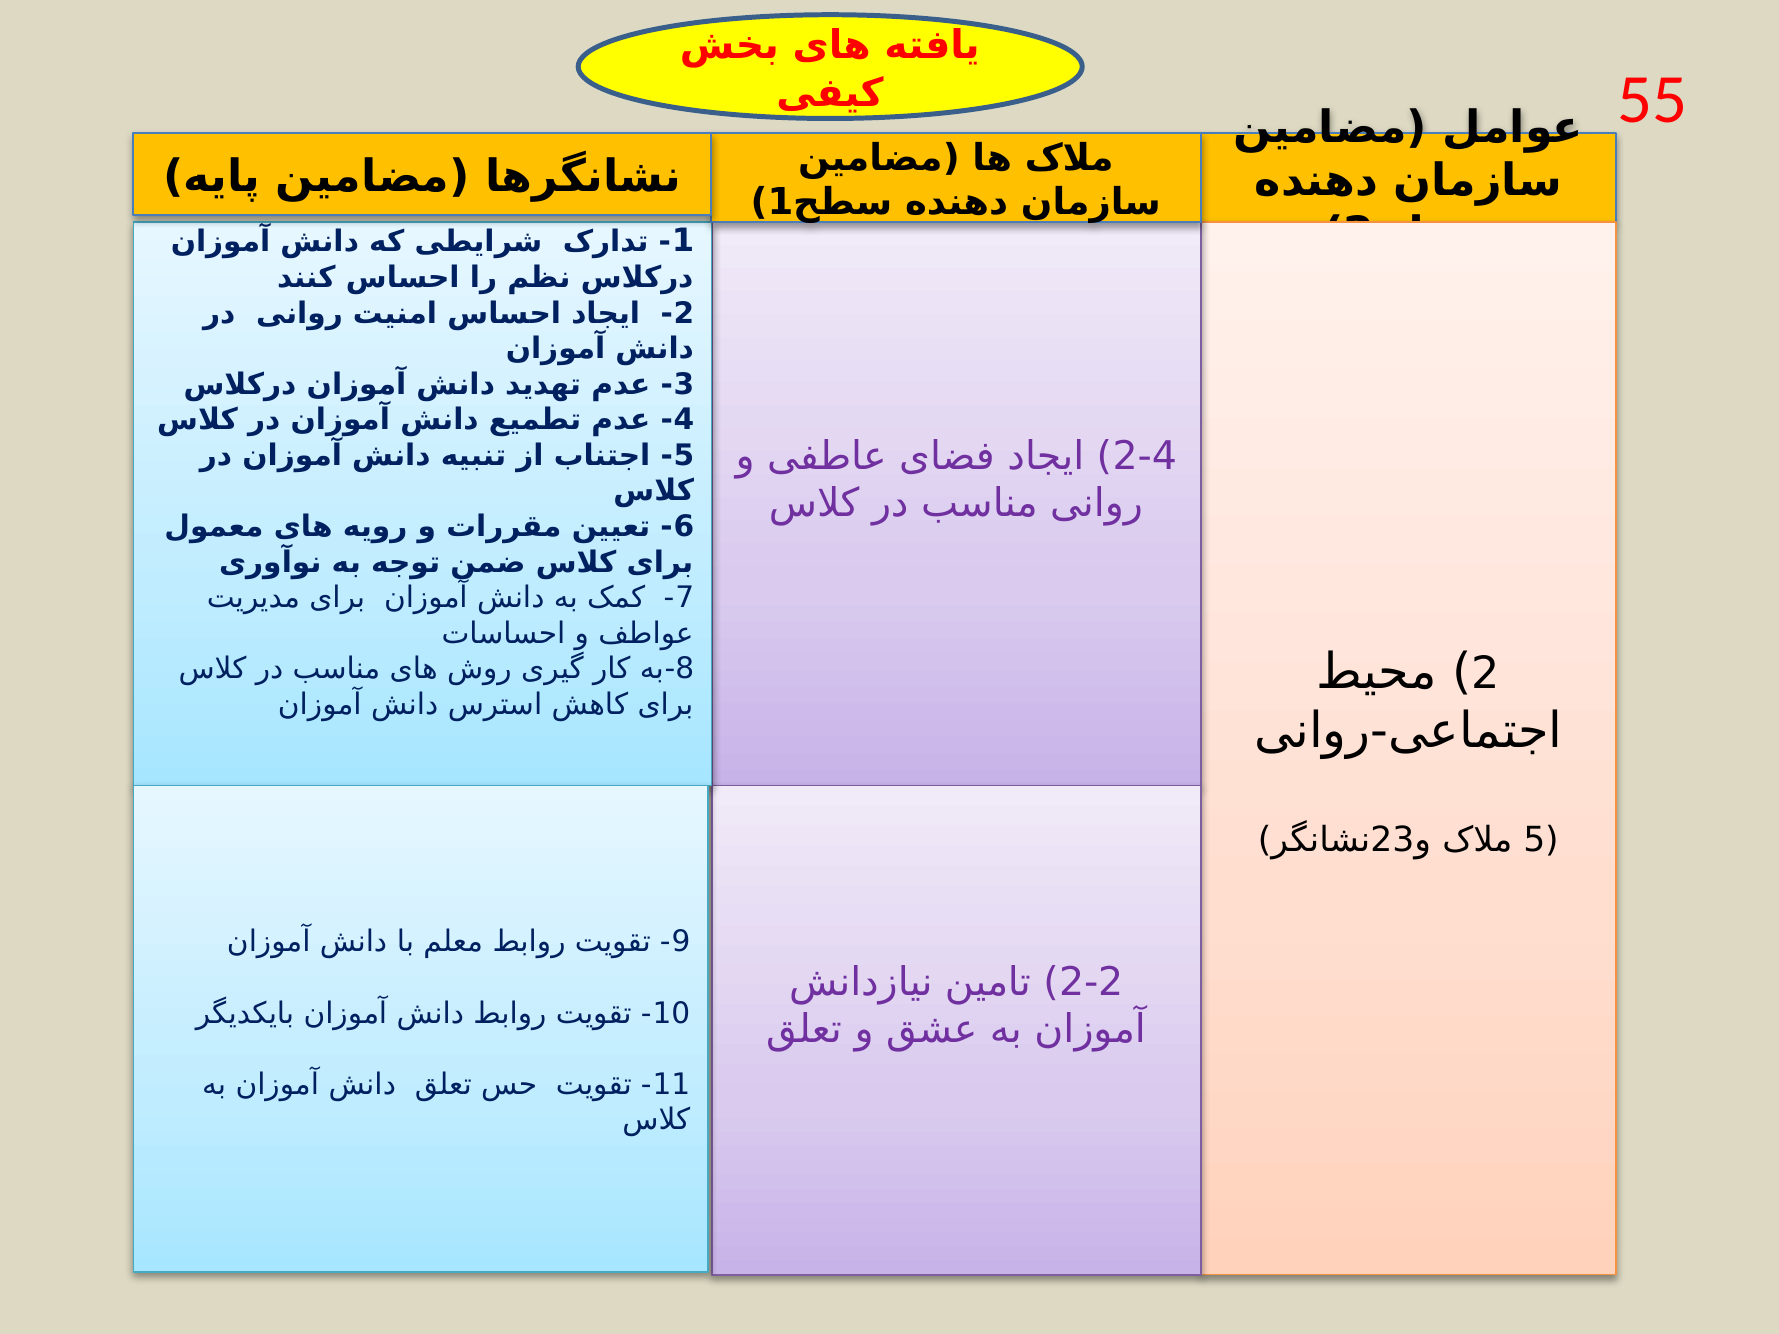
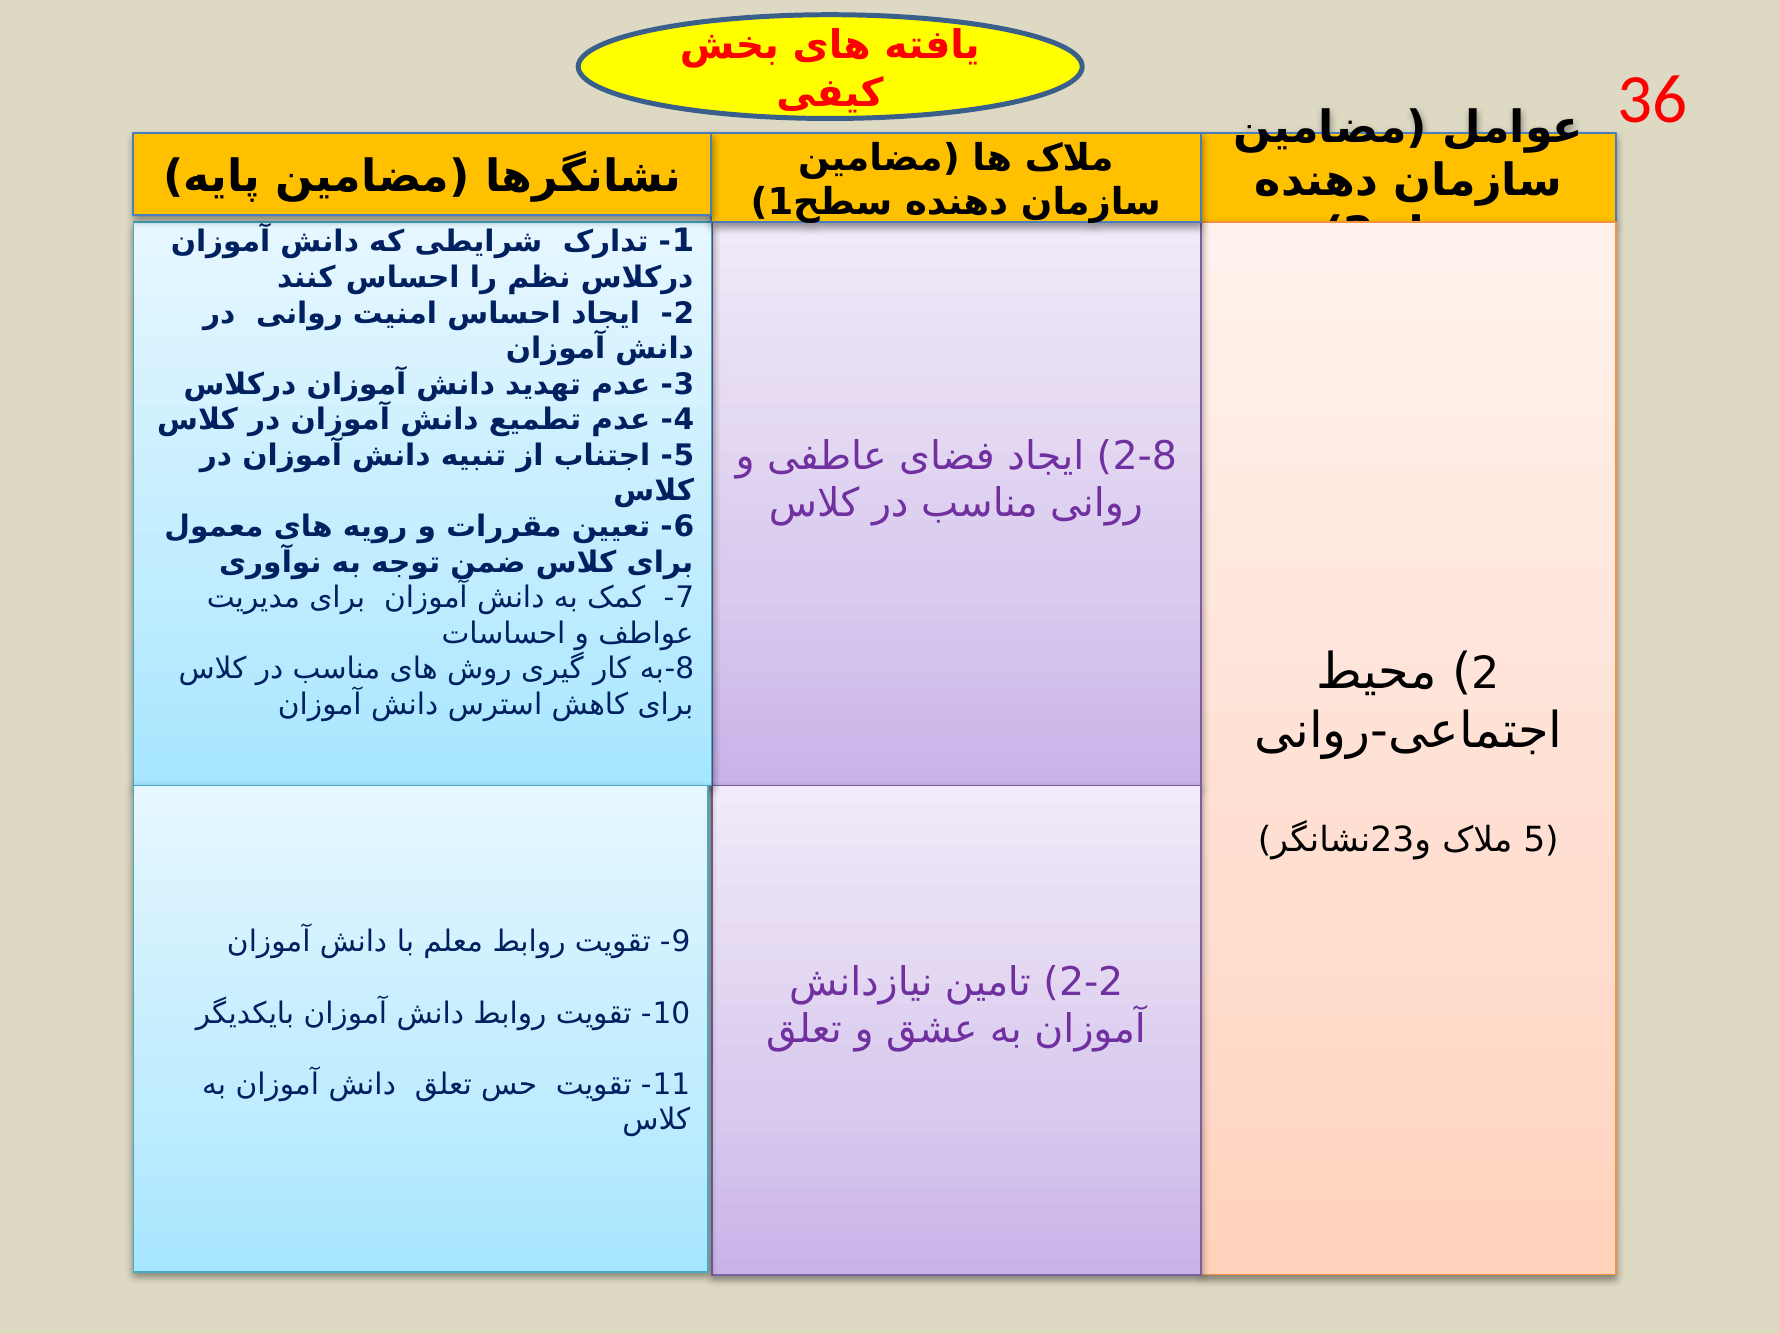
55: 55 -> 36 (1653, 100)
2-4: 2-4 -> 2-8 (1145, 456)
